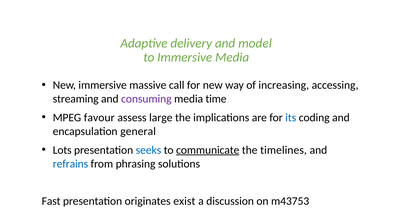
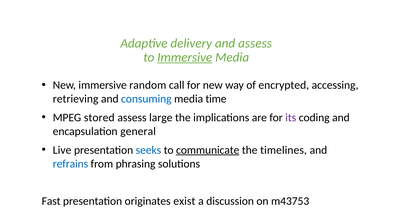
and model: model -> assess (255, 43)
Immersive underline: none -> present (185, 57)
massive: massive -> random (148, 85)
increasing: increasing -> encrypted (284, 85)
streaming: streaming -> retrieving (76, 99)
consuming colour: purple -> blue (146, 99)
favour: favour -> stored (99, 118)
its colour: blue -> purple (291, 118)
Lots: Lots -> Live (62, 150)
